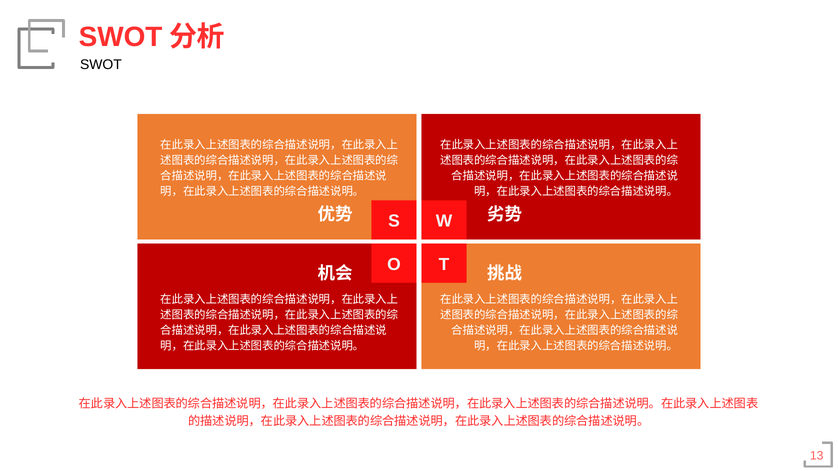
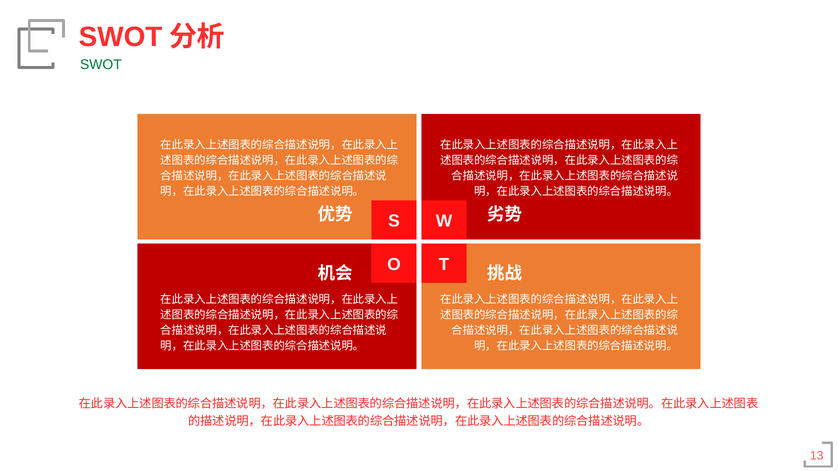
SWOT colour: black -> green (101, 65)
